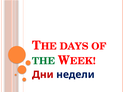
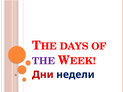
THE colour: green -> purple (44, 61)
